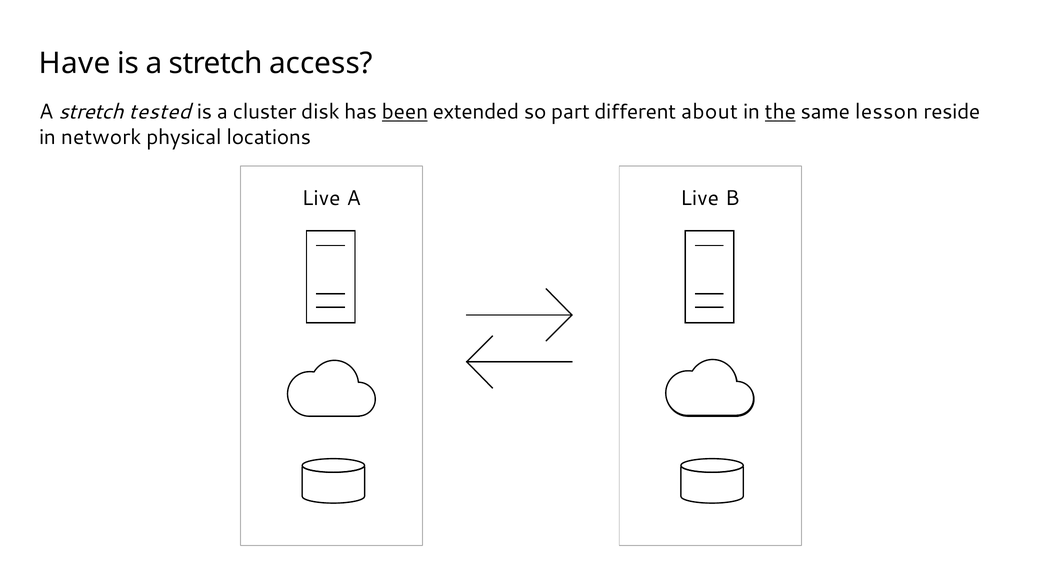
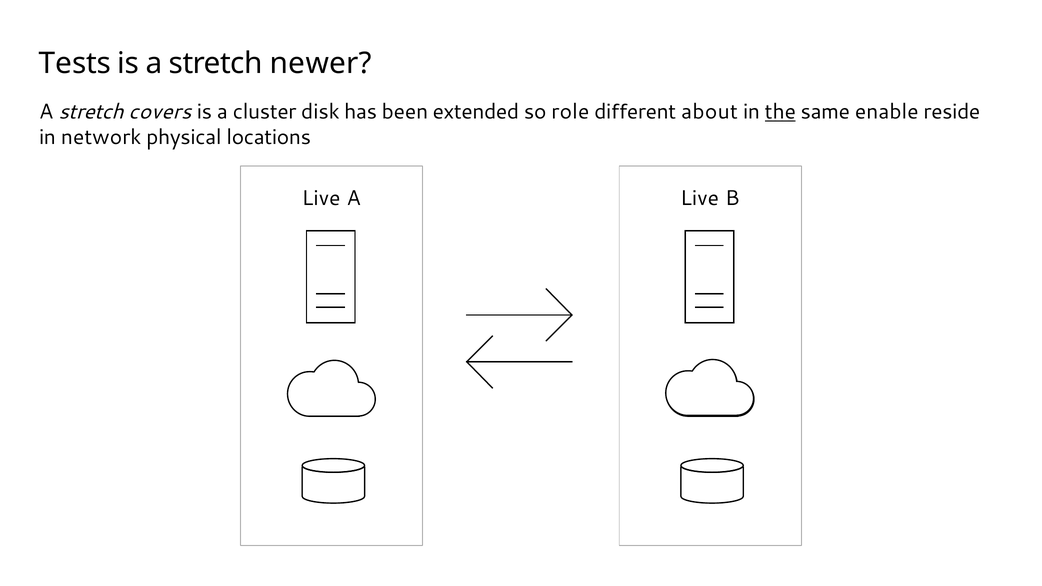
Have: Have -> Tests (75, 63)
access: access -> newer (321, 63)
tested: tested -> covers (160, 112)
been underline: present -> none (405, 112)
part: part -> role (570, 112)
lesson: lesson -> enable (887, 112)
